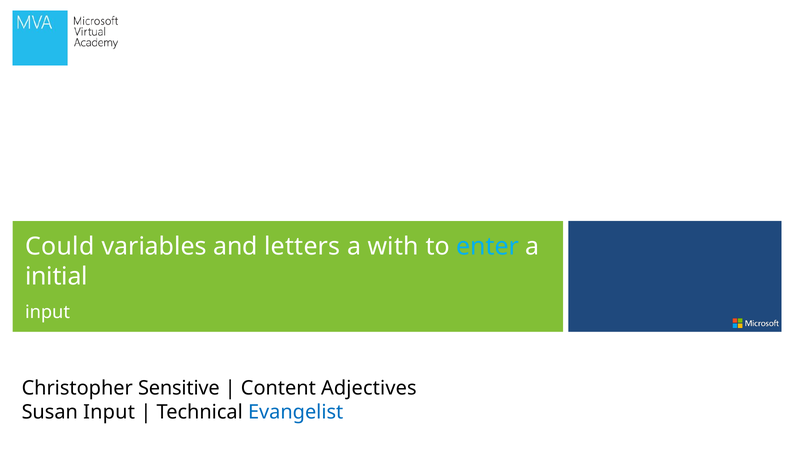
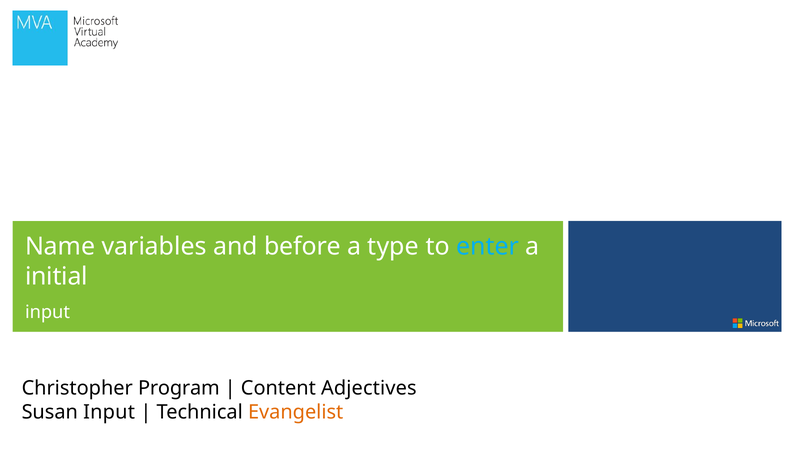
Could: Could -> Name (60, 247)
letters: letters -> before (302, 247)
with: with -> type (393, 247)
Sensitive: Sensitive -> Program (179, 388)
Evangelist colour: blue -> orange (296, 412)
